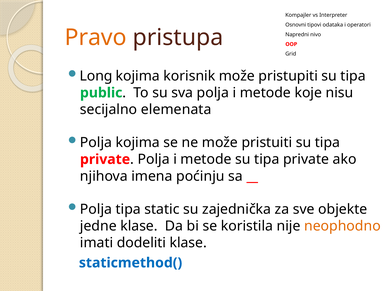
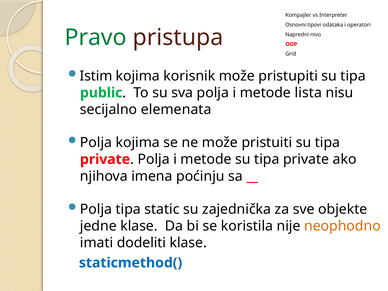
Pravo colour: orange -> green (96, 38)
Long: Long -> Istim (96, 76)
koje: koje -> lista (308, 93)
